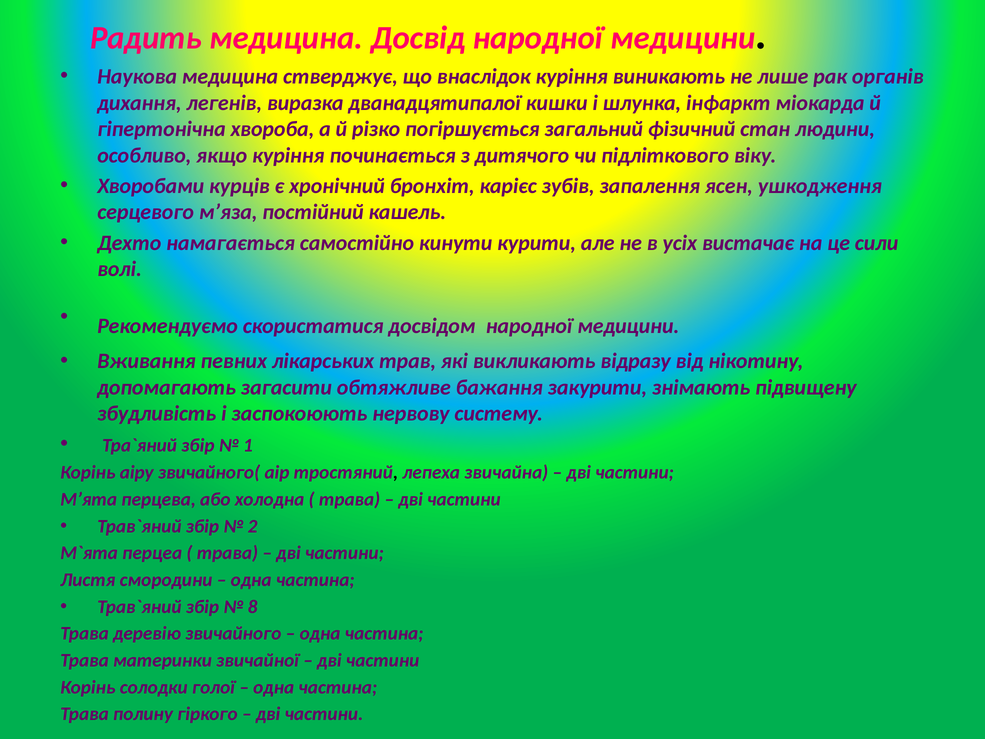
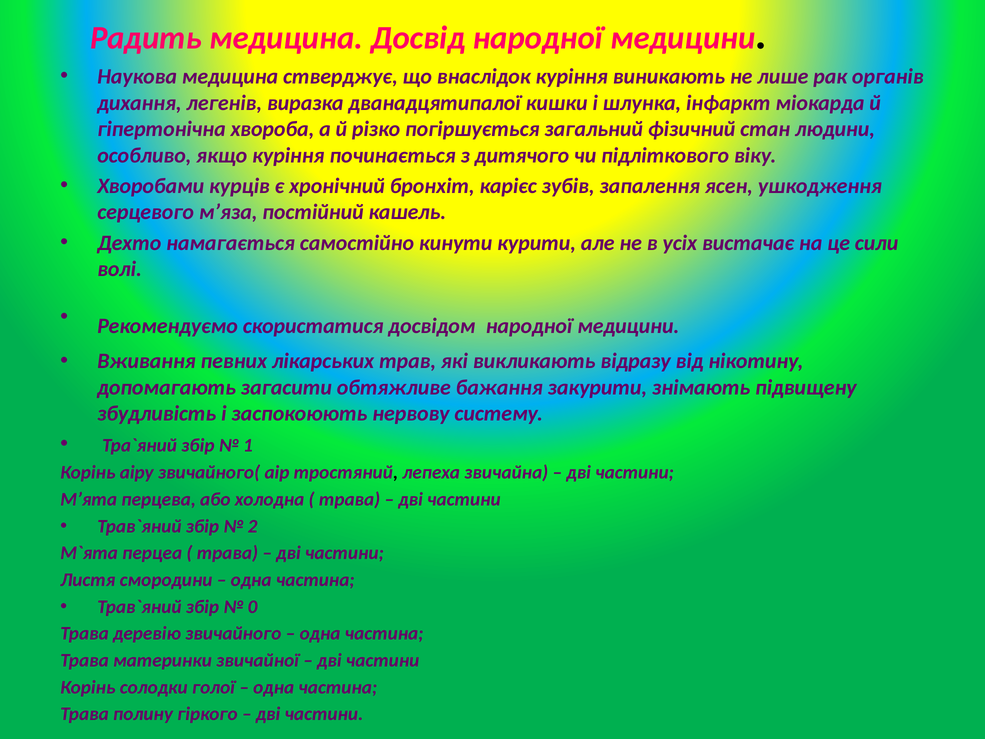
8: 8 -> 0 (253, 607)
